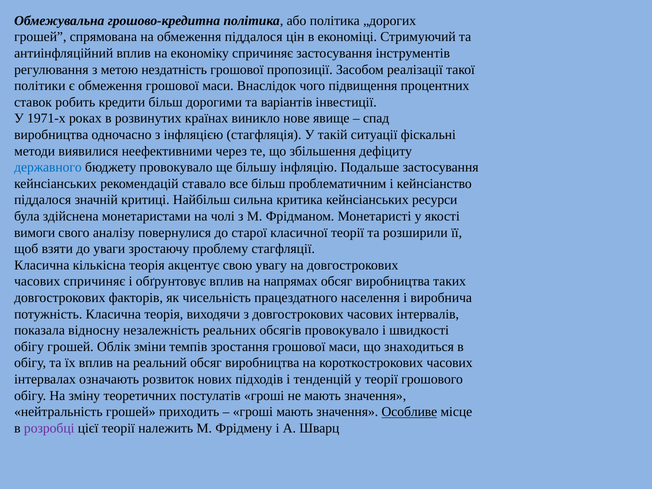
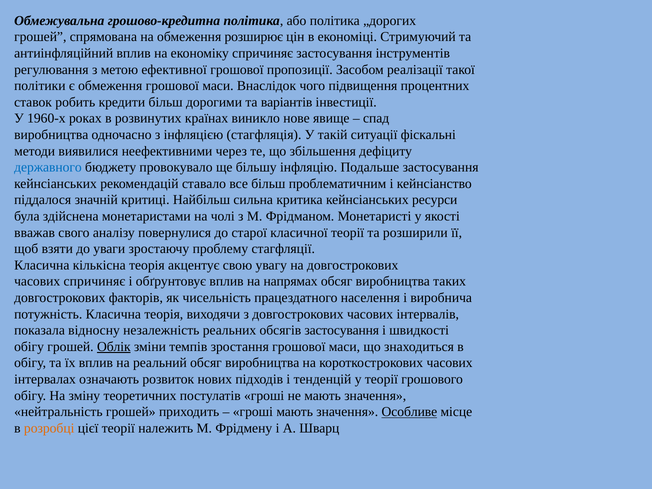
обмеження піддалося: піддалося -> розширює (254, 37)
нездатність: нездатність -> ефективної (174, 70)
1971-х: 1971-х -> 1960-х (46, 118)
вимоги: вимоги -> вважав (35, 233)
обсягів провокувало: провокувало -> застосування (342, 330)
Облік underline: none -> present (114, 347)
розробці colour: purple -> orange (49, 428)
